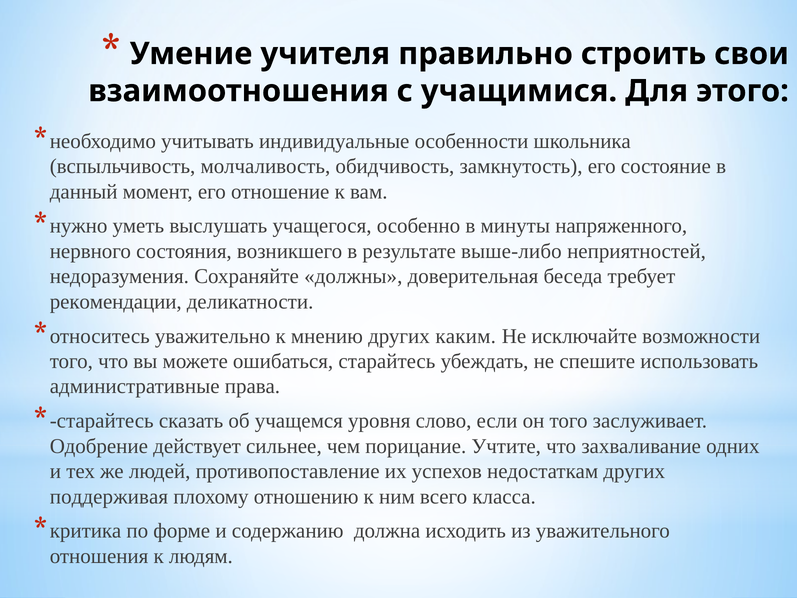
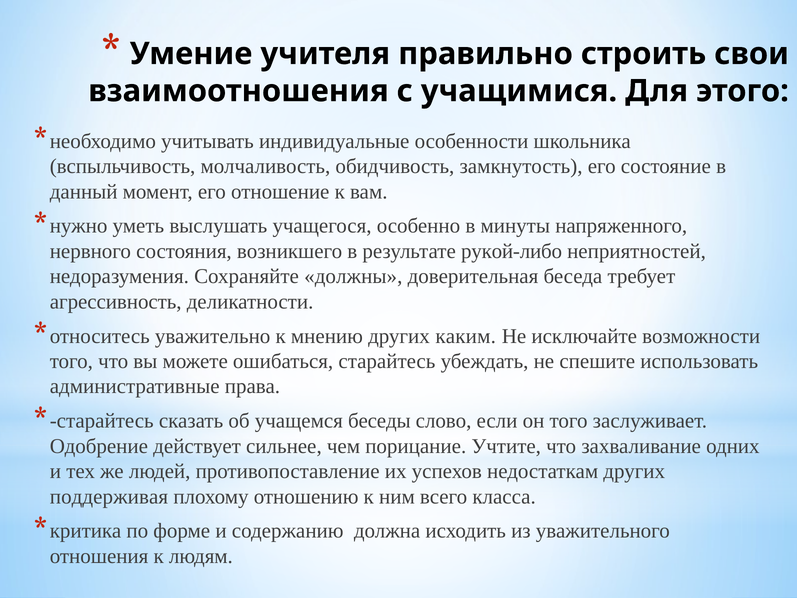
выше-либо: выше-либо -> рукой-либо (512, 251)
рекомендации: рекомендации -> агрессивность (116, 302)
уровня: уровня -> беседы (379, 421)
